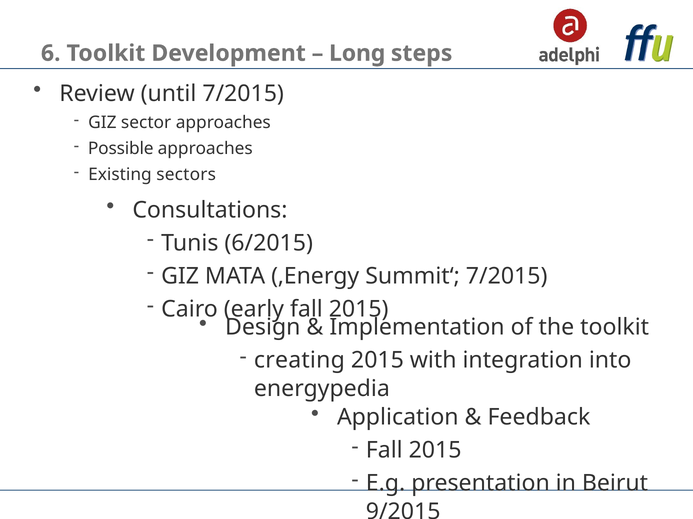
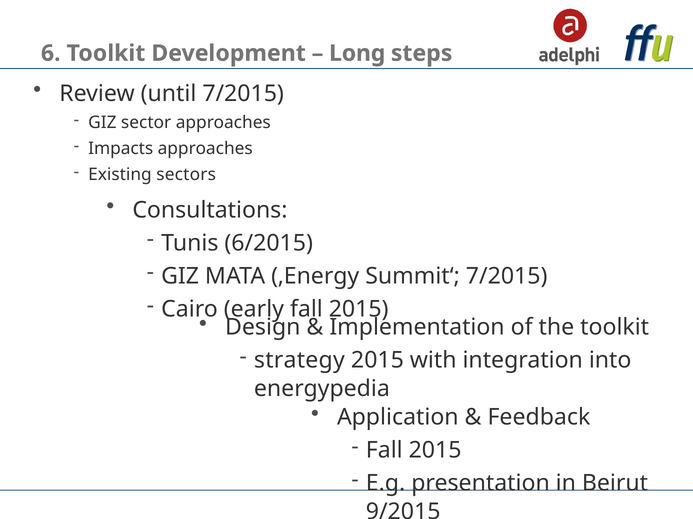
Possible: Possible -> Impacts (121, 149)
creating: creating -> strategy (299, 361)
